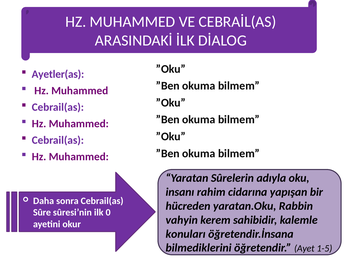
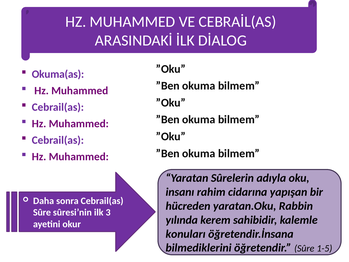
Ayetler(as: Ayetler(as -> Okuma(as (58, 74)
0: 0 -> 3 (108, 212)
vahyin: vahyin -> yılında (182, 220)
öğretendir Ayet: Ayet -> Sûre (304, 248)
